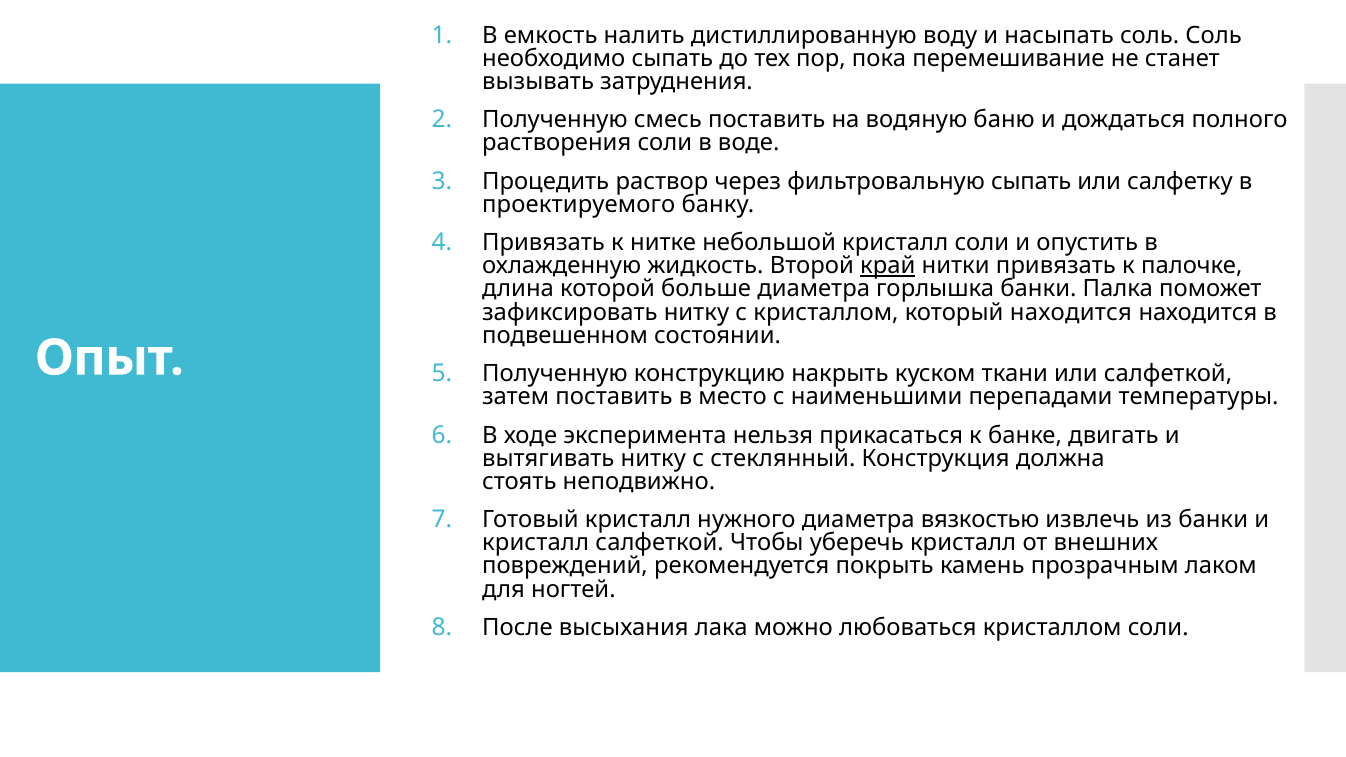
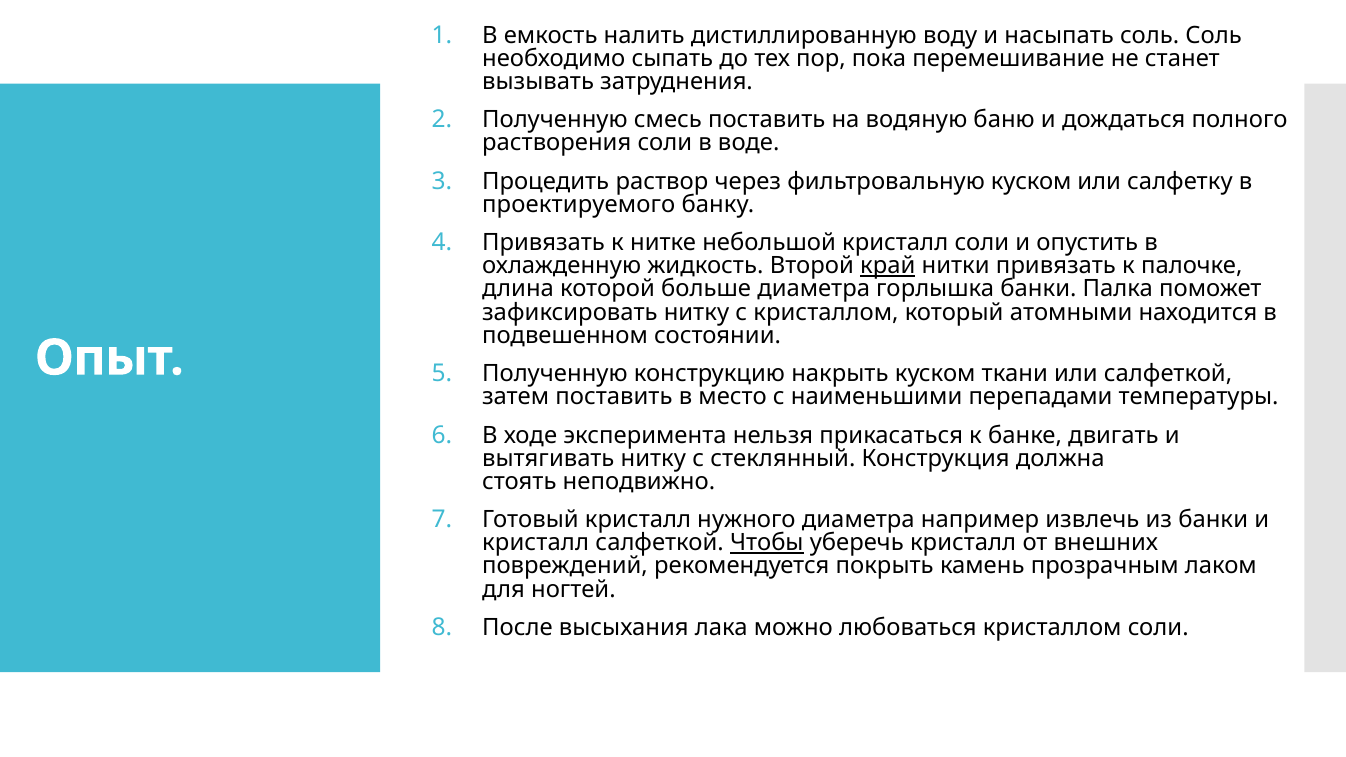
фильтровальную сыпать: сыпать -> куском (1031, 181)
который находится: находится -> атомными (1071, 312)
вязкостью: вязкостью -> например (980, 520)
Чтобы underline: none -> present (767, 543)
